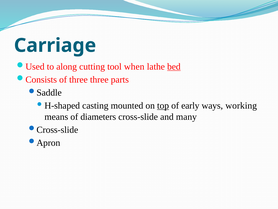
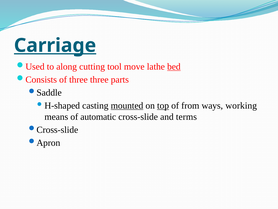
Carriage underline: none -> present (55, 45)
when: when -> move (134, 66)
mounted underline: none -> present (127, 105)
early: early -> from (190, 105)
diameters: diameters -> automatic (98, 116)
many: many -> terms (186, 116)
